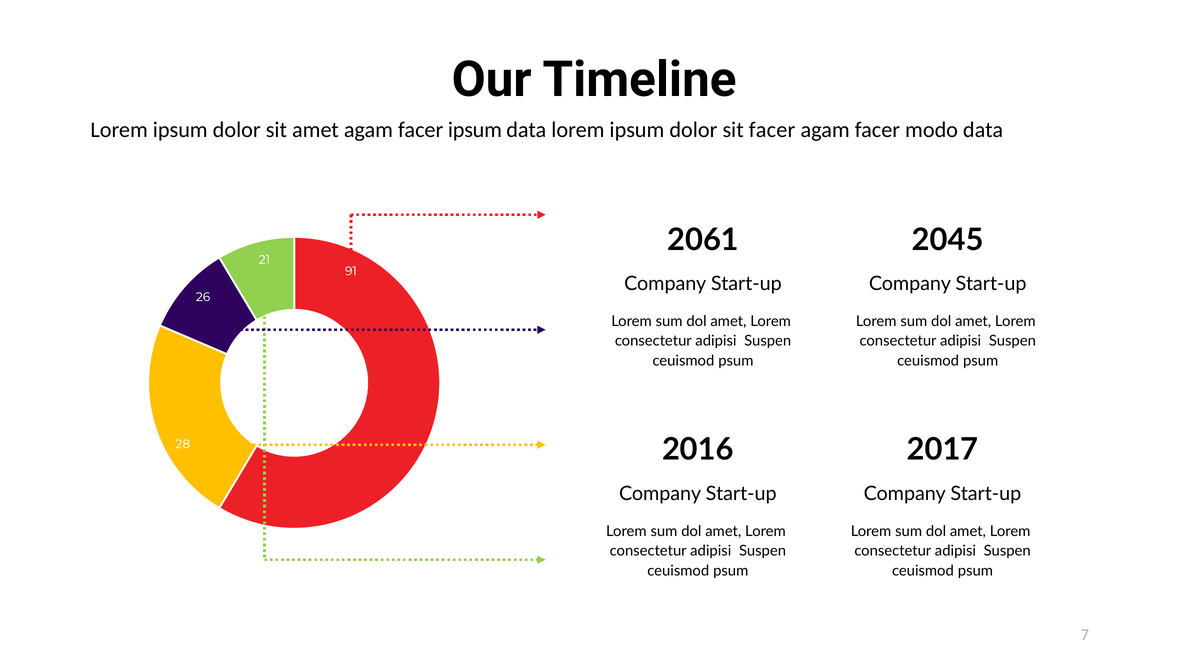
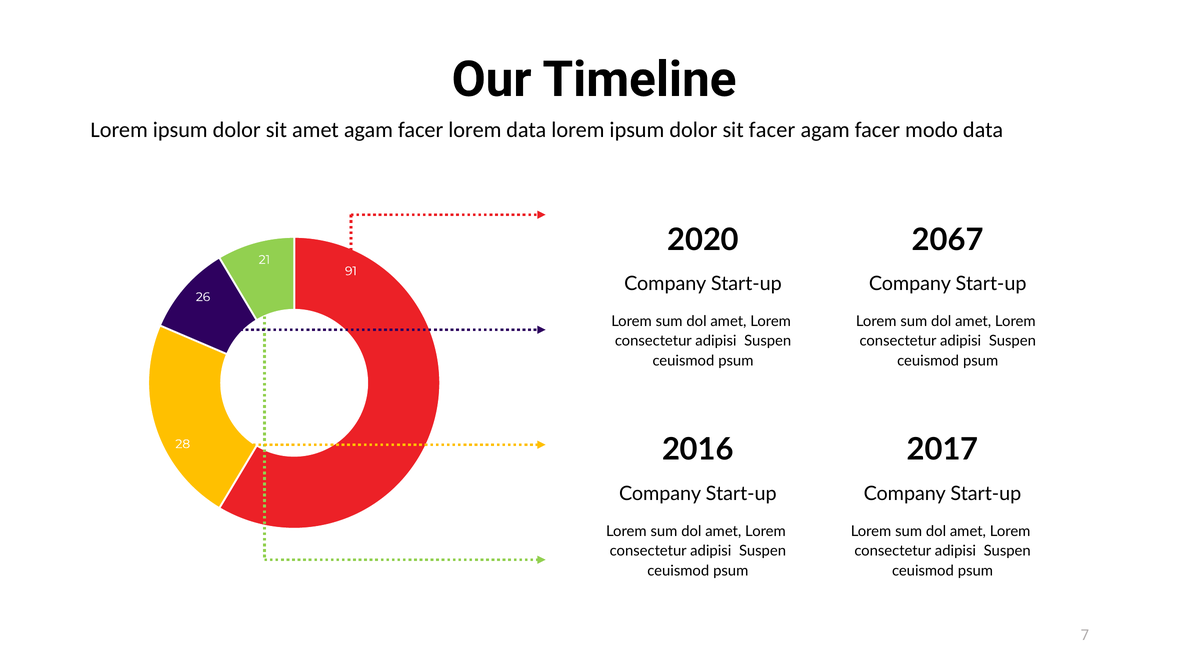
facer ipsum: ipsum -> lorem (475, 130)
2061: 2061 -> 2020 (703, 240)
2045: 2045 -> 2067 (948, 240)
